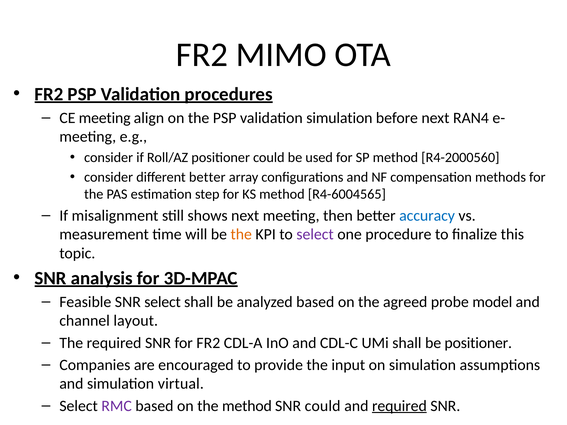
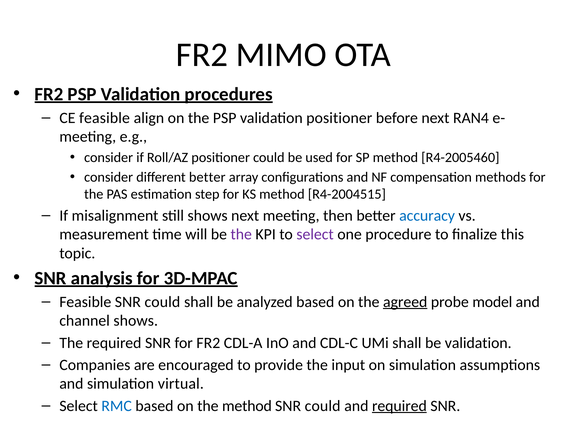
CE meeting: meeting -> feasible (104, 118)
validation simulation: simulation -> positioner (339, 118)
R4-2000560: R4-2000560 -> R4-2005460 (460, 158)
R4-6004565: R4-6004565 -> R4-2004515 (347, 194)
the colour: orange -> purple (241, 235)
Feasible SNR select: select -> could (162, 302)
agreed underline: none -> present (405, 302)
channel layout: layout -> shows (136, 321)
be positioner: positioner -> validation (478, 343)
RMC colour: purple -> blue (117, 406)
